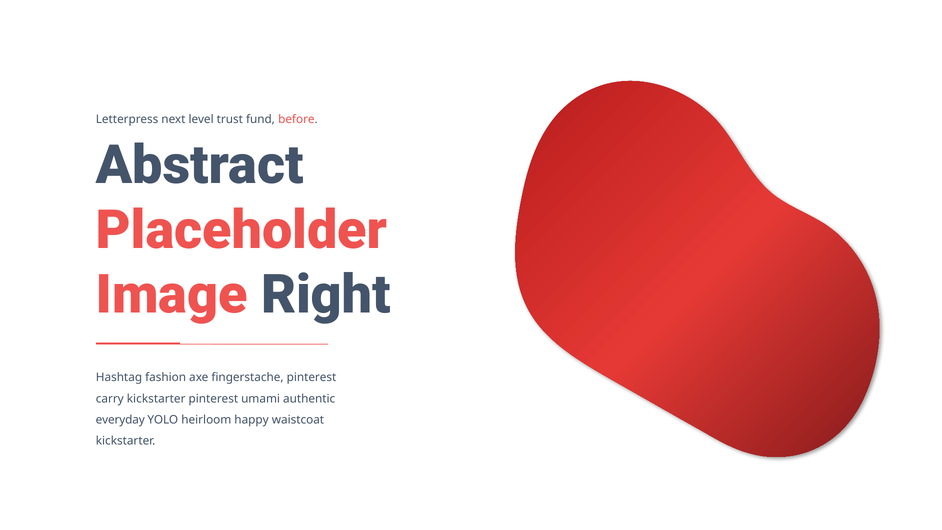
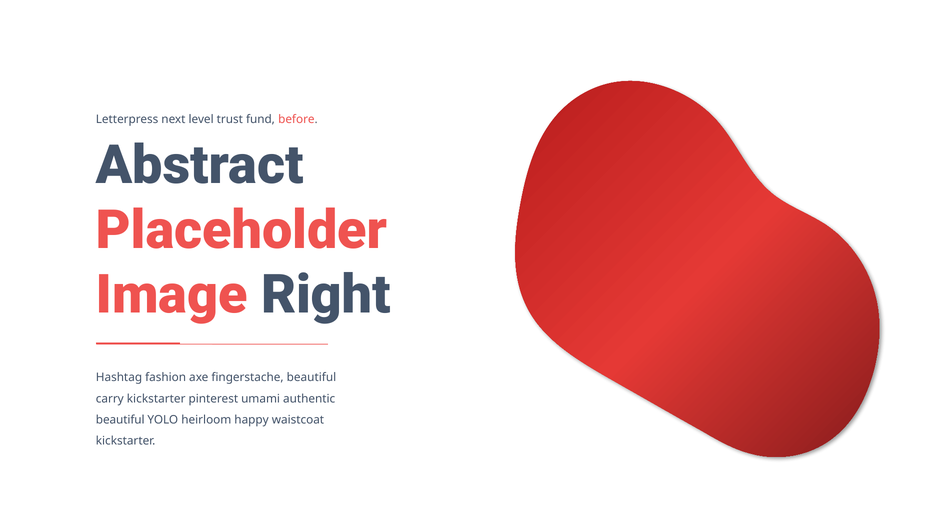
fingerstache pinterest: pinterest -> beautiful (311, 377)
everyday: everyday -> beautiful (120, 420)
